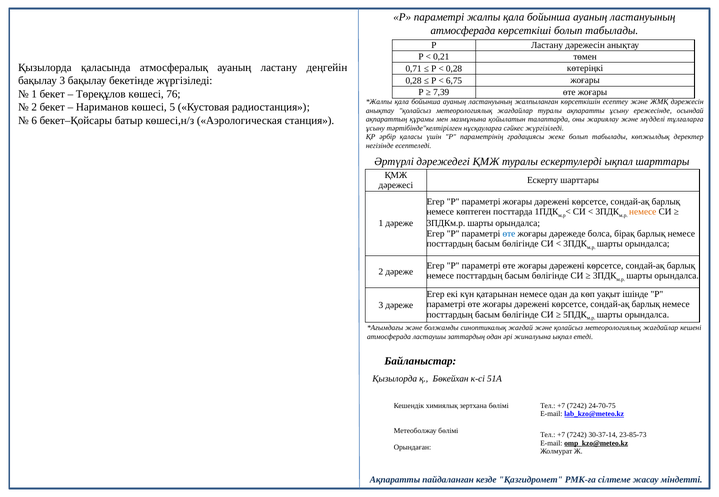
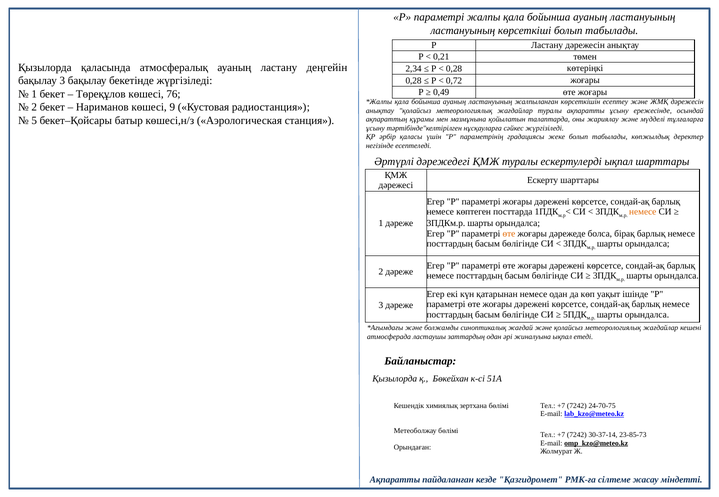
атмосферада: атмосферада -> ластануының (463, 31)
0,71: 0,71 -> 2,34 (414, 69)
6,75: 6,75 -> 0,72 (454, 81)
7,39: 7,39 -> 0,49 (441, 93)
5: 5 -> 9 (172, 107)
6: 6 -> 5 (34, 121)
өте colour: blue -> orange (509, 234)
